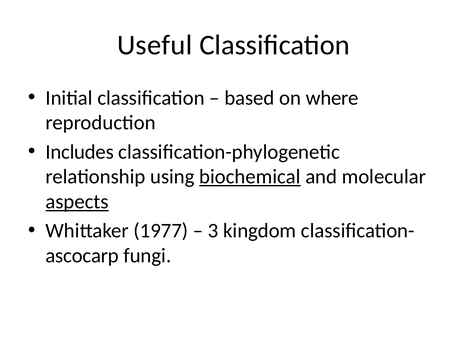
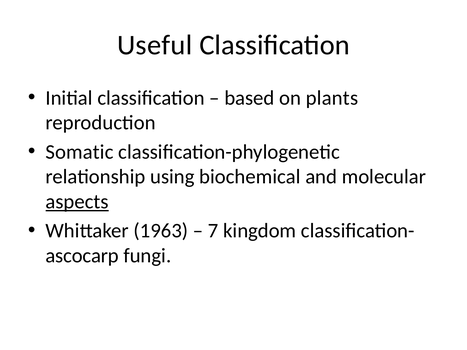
where: where -> plants (332, 98)
Includes: Includes -> Somatic (80, 152)
biochemical underline: present -> none (250, 177)
1977: 1977 -> 1963 (161, 231)
3: 3 -> 7 (213, 231)
